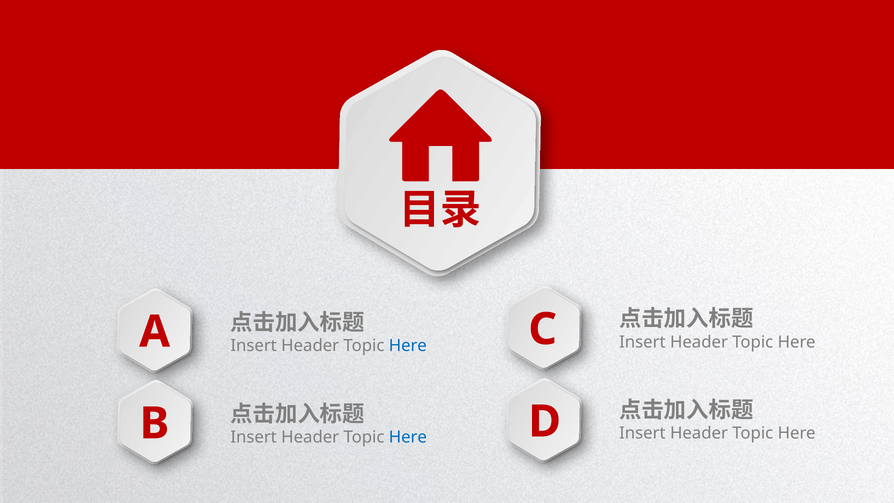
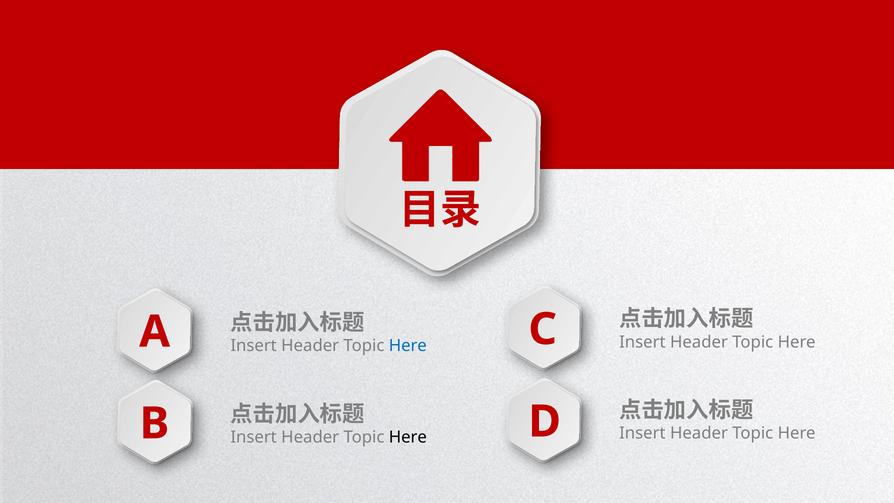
Here colour: blue -> black (408, 437)
